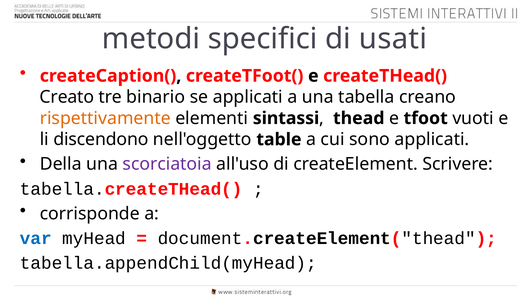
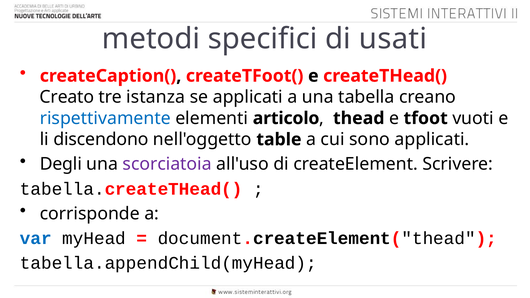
binario: binario -> istanza (156, 97)
rispettivamente colour: orange -> blue (105, 118)
sintassi: sintassi -> articolo (286, 118)
Della: Della -> Degli (61, 164)
